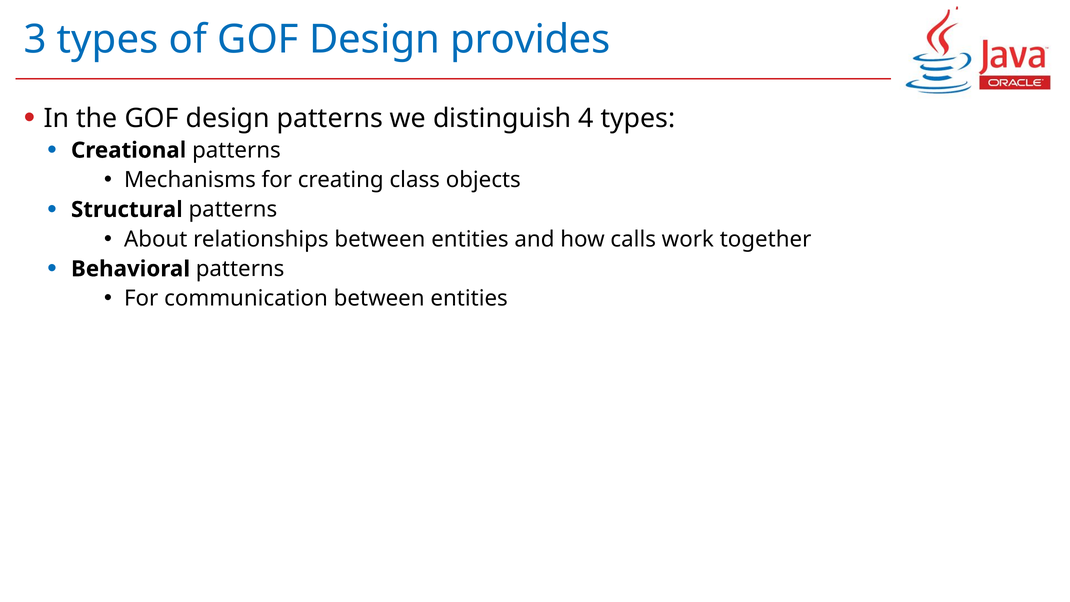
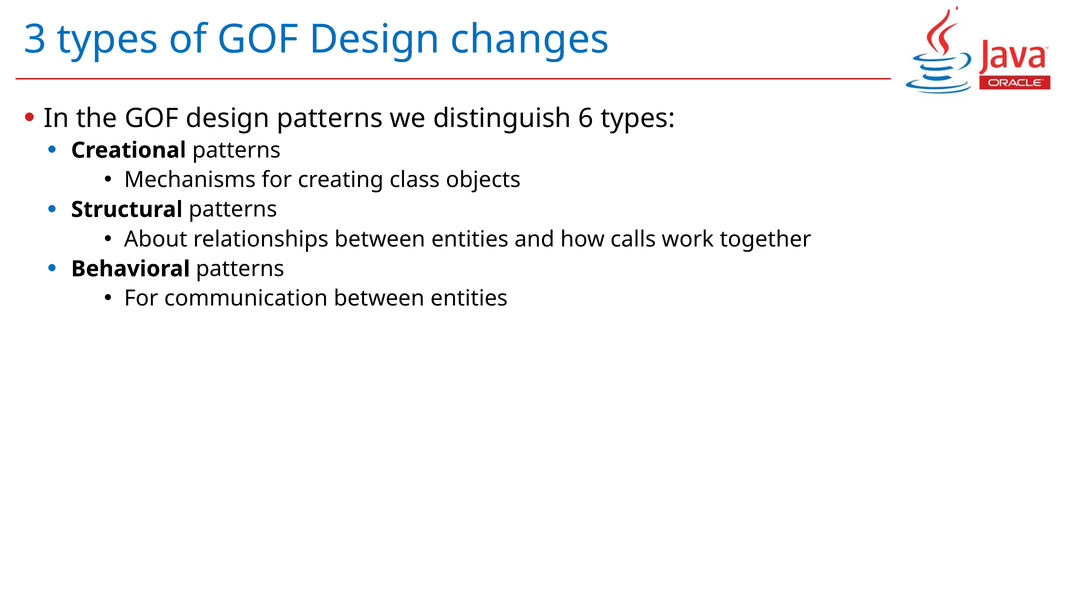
provides: provides -> changes (530, 39)
4: 4 -> 6 (586, 118)
